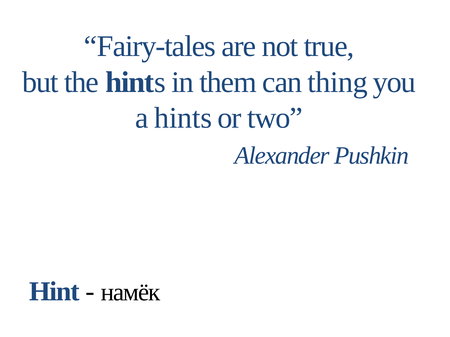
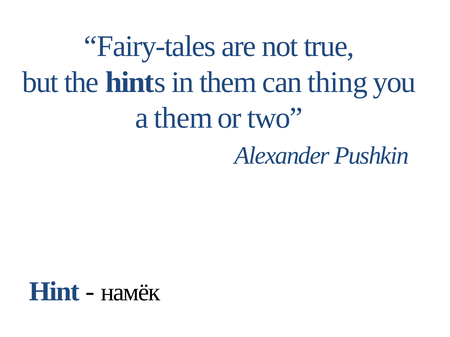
a hints: hints -> them (183, 118)
